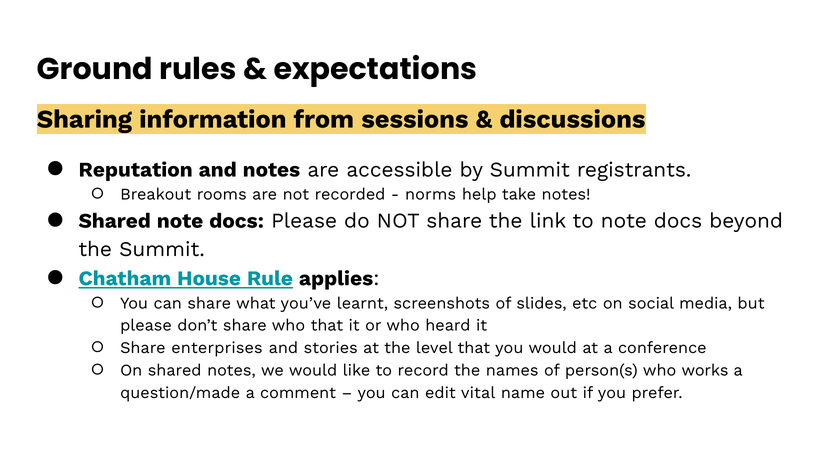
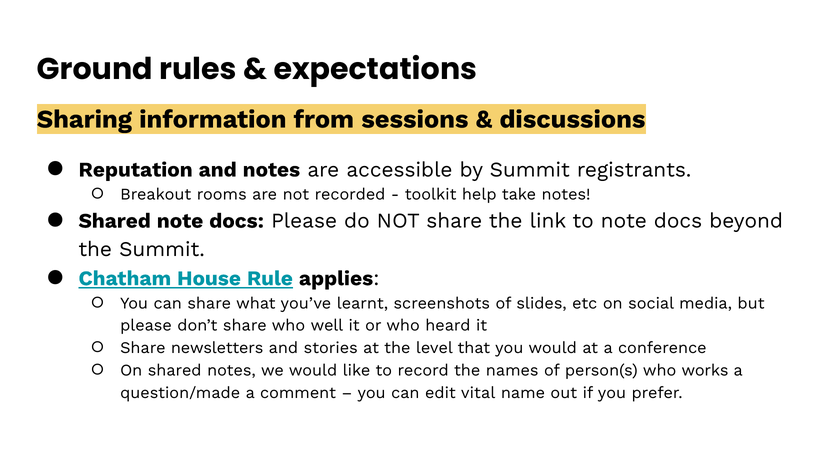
norms: norms -> toolkit (431, 195)
who that: that -> well (327, 326)
enterprises: enterprises -> newsletters (217, 348)
